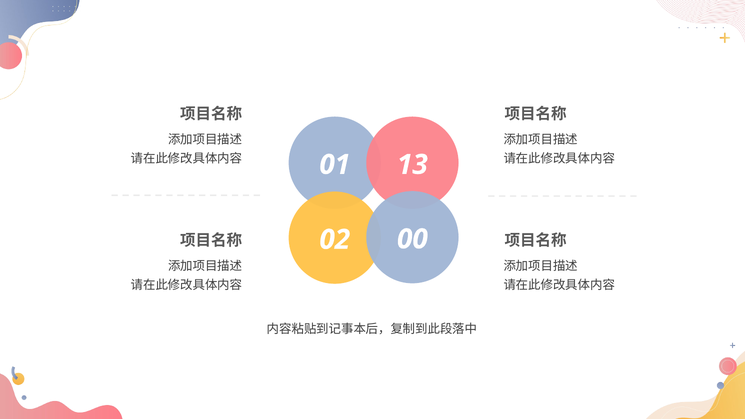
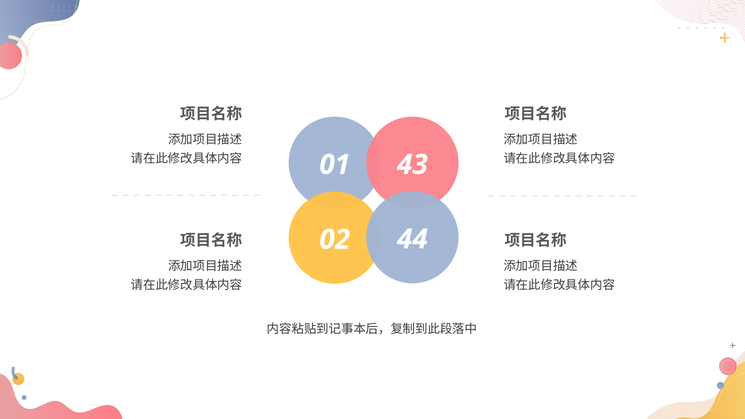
13: 13 -> 43 (412, 165)
00: 00 -> 44 (412, 239)
